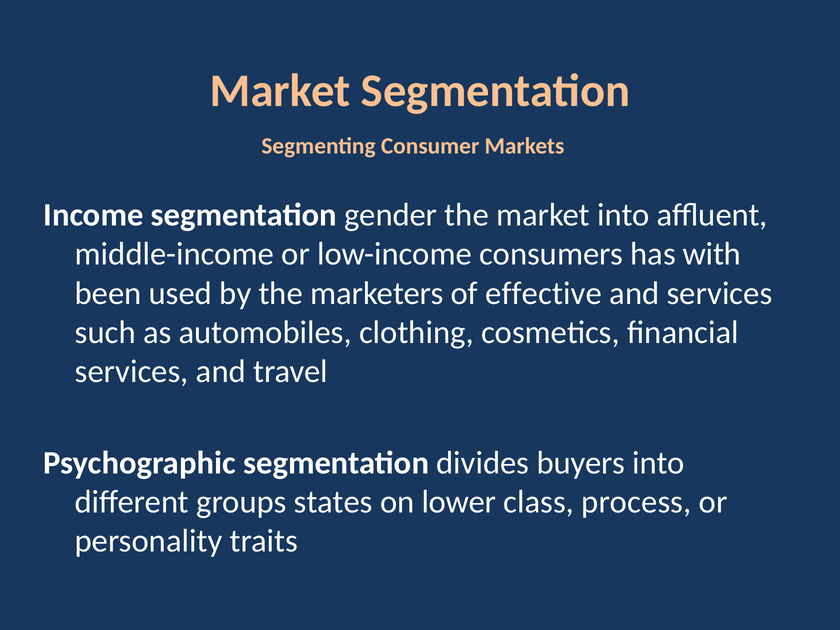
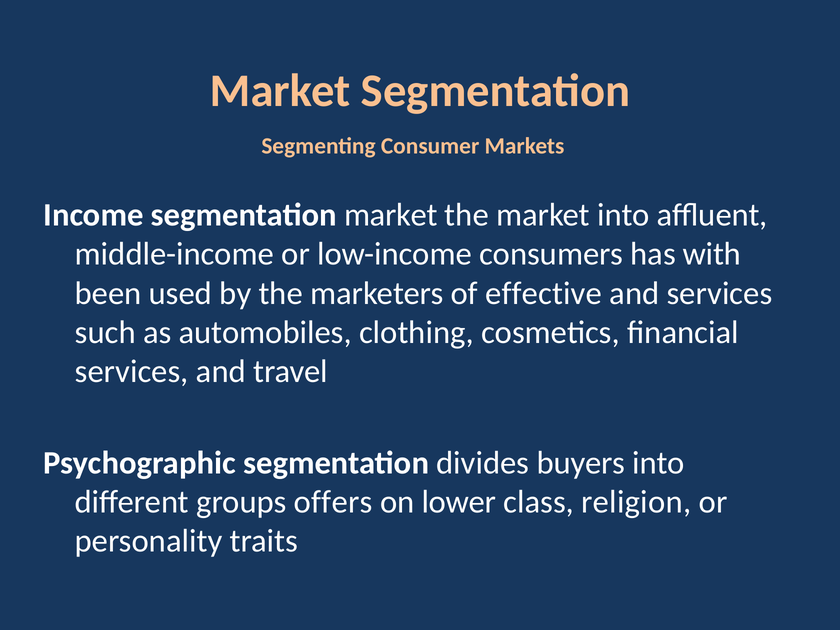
segmentation gender: gender -> market (391, 215)
states: states -> offers (333, 502)
process: process -> religion (636, 502)
